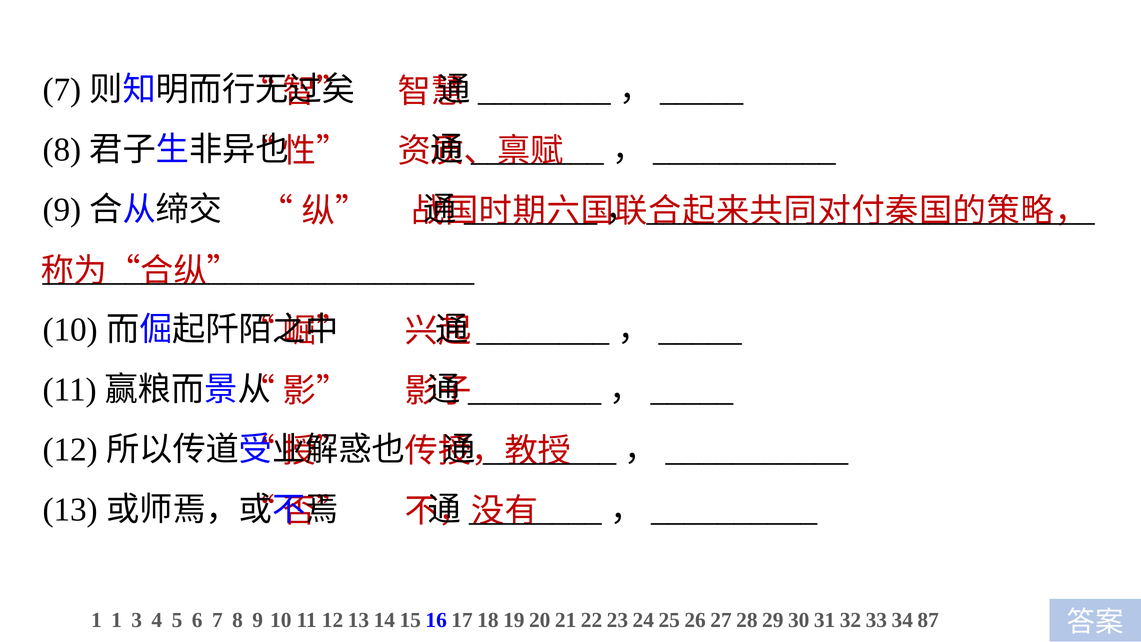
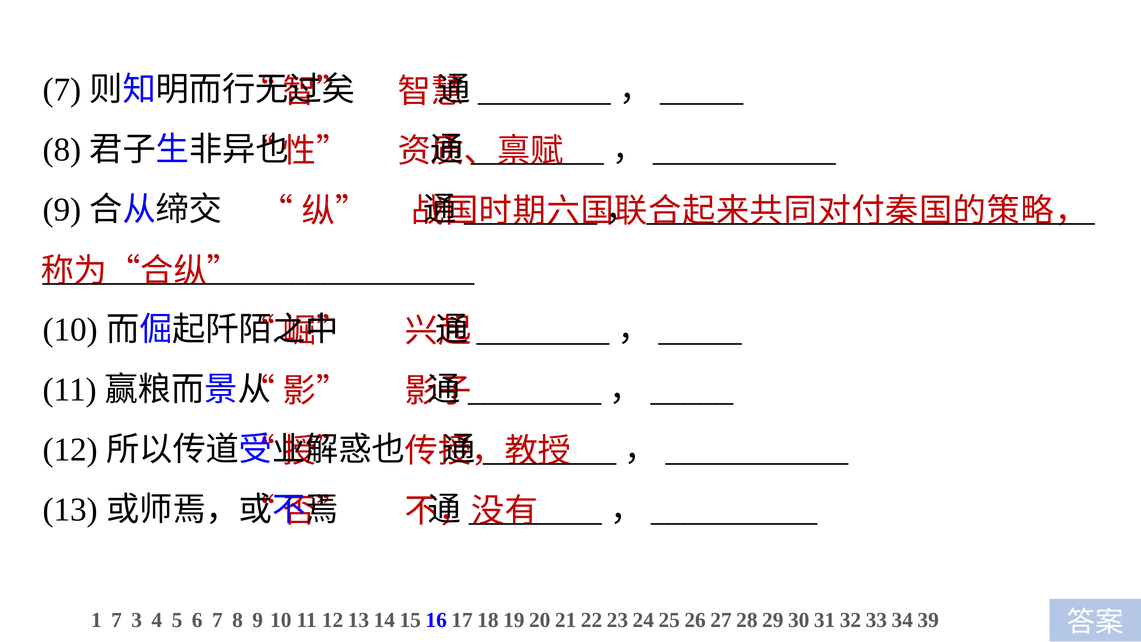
1 1: 1 -> 7 (117, 620)
87: 87 -> 39 (928, 620)
